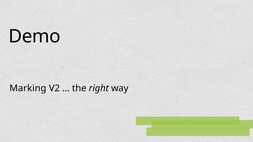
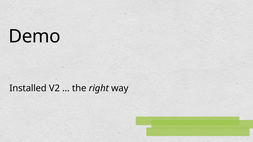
Marking: Marking -> Installed (28, 88)
